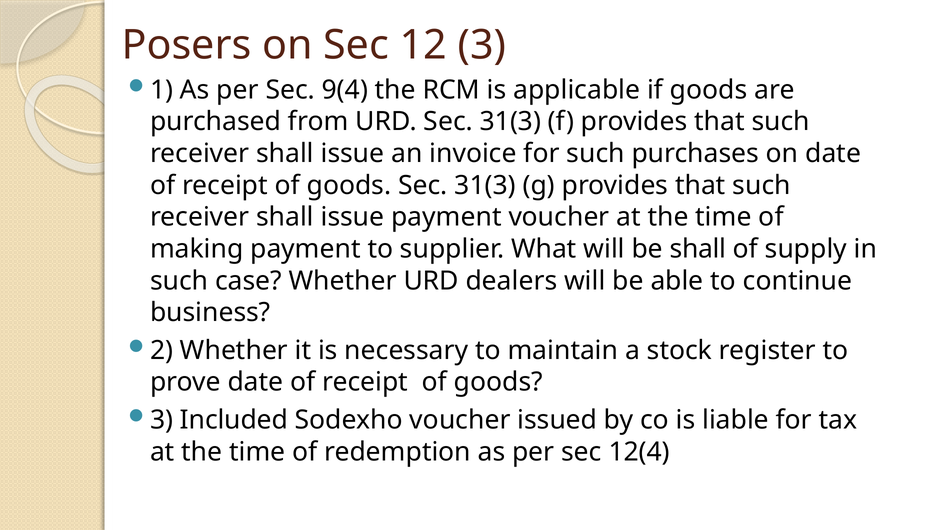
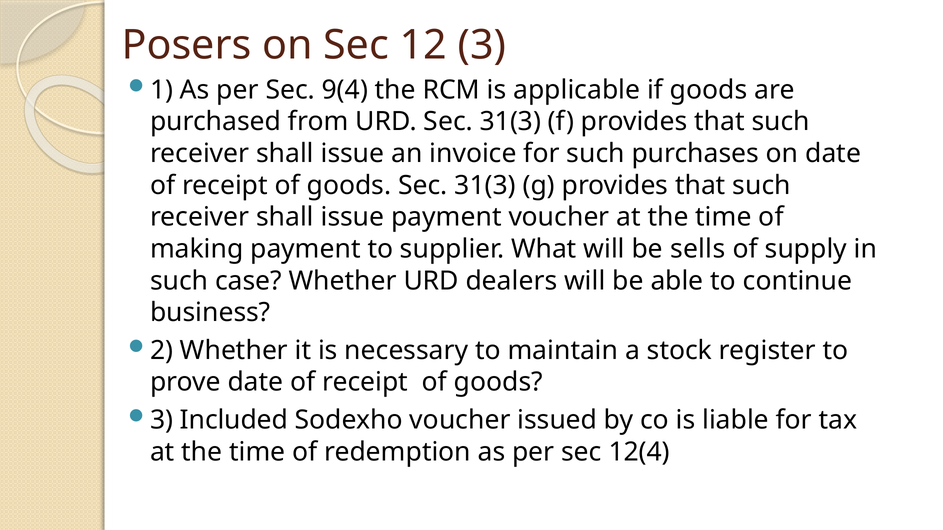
be shall: shall -> sells (698, 249)
